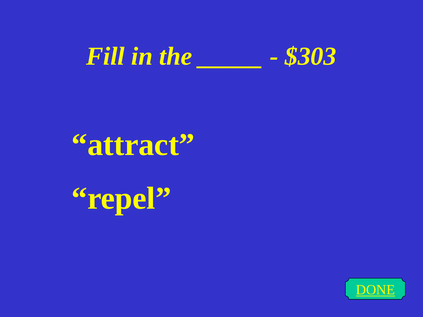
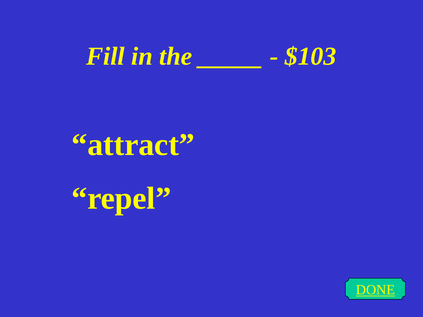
$303: $303 -> $103 (311, 56)
